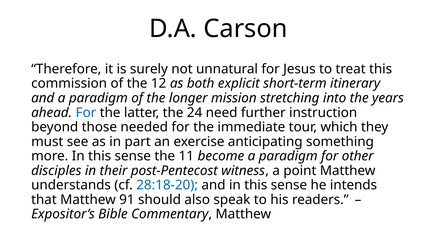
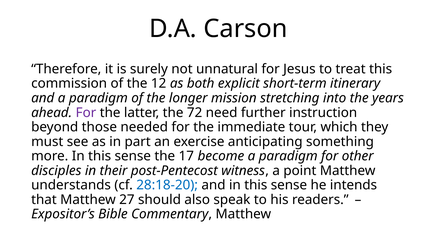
For colour: blue -> purple (86, 112)
24: 24 -> 72 (195, 112)
11: 11 -> 17 (186, 156)
91: 91 -> 27 (127, 199)
